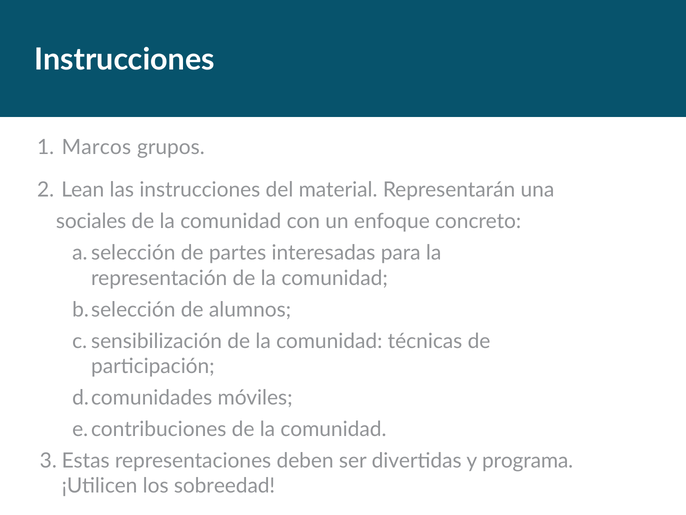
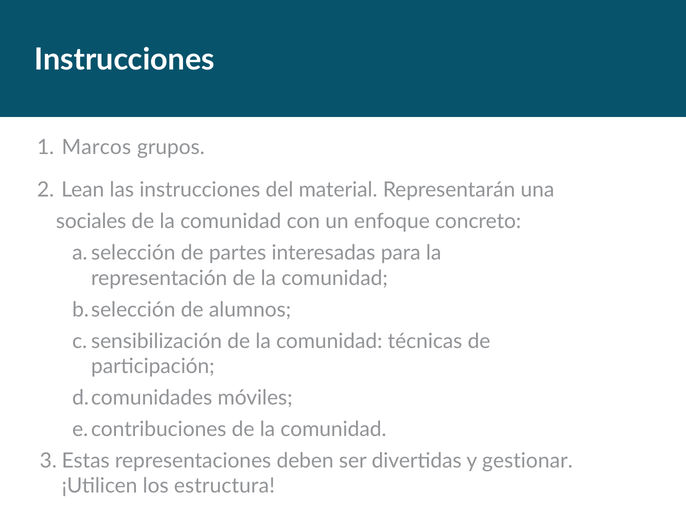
programa: programa -> gestionar (527, 460)
sobreedad: sobreedad -> estructura (224, 485)
